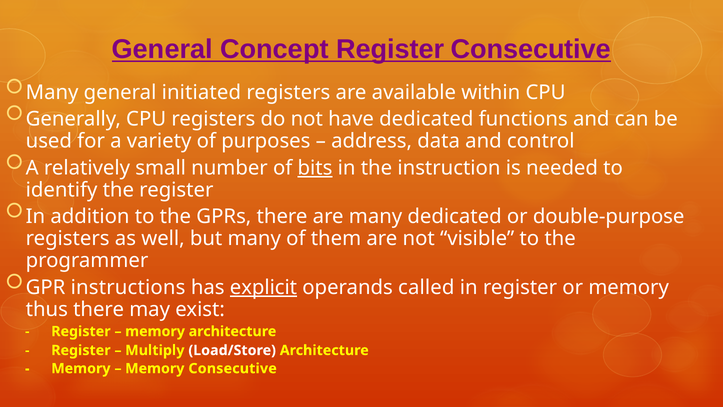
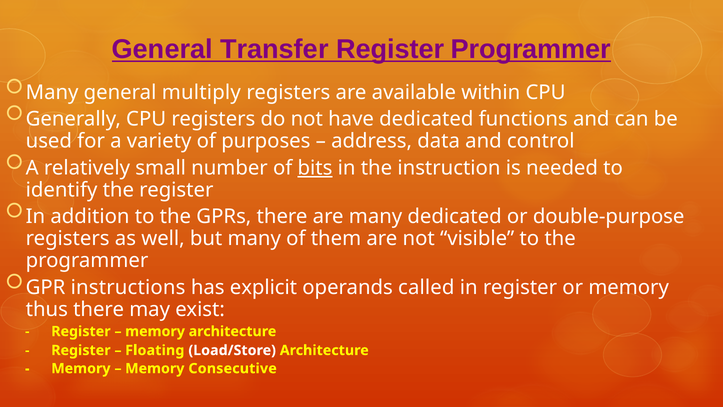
Concept: Concept -> Transfer (274, 49)
Register Consecutive: Consecutive -> Programmer (531, 49)
initiated: initiated -> multiply (201, 92)
explicit underline: present -> none (263, 287)
Multiply: Multiply -> Floating (155, 350)
